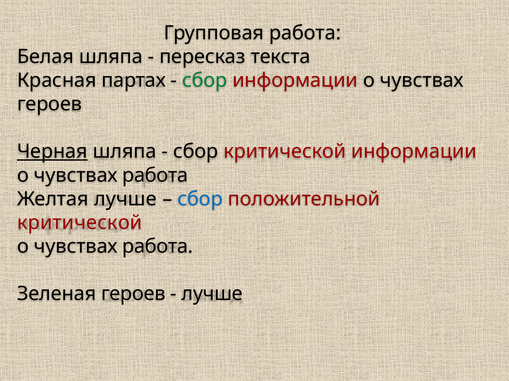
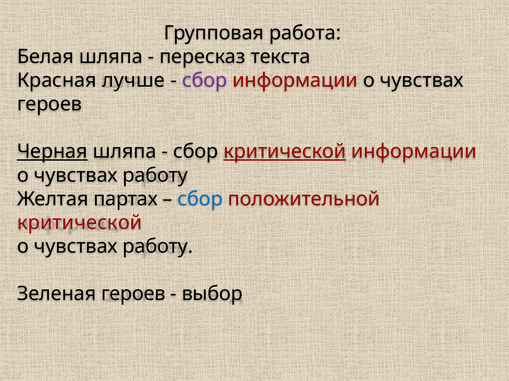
партах: партах -> лучше (133, 80)
сбор colour: green -> purple (205, 80)
критической underline: none -> present (285, 152)
работа: работа -> работу (155, 176)
Желтая лучше: лучше -> партах (126, 199)
работа: работа -> работу (158, 247)
лучше: лучше -> выбор (212, 294)
